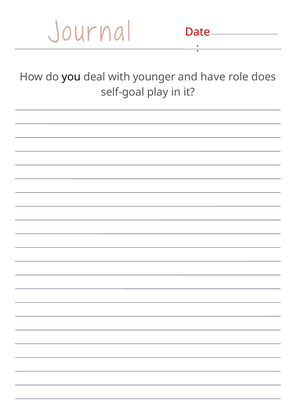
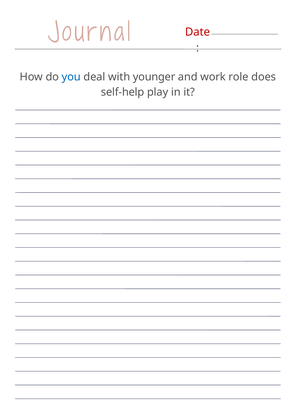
you colour: black -> blue (71, 77)
have: have -> work (213, 77)
self-goal: self-goal -> self-help (123, 92)
